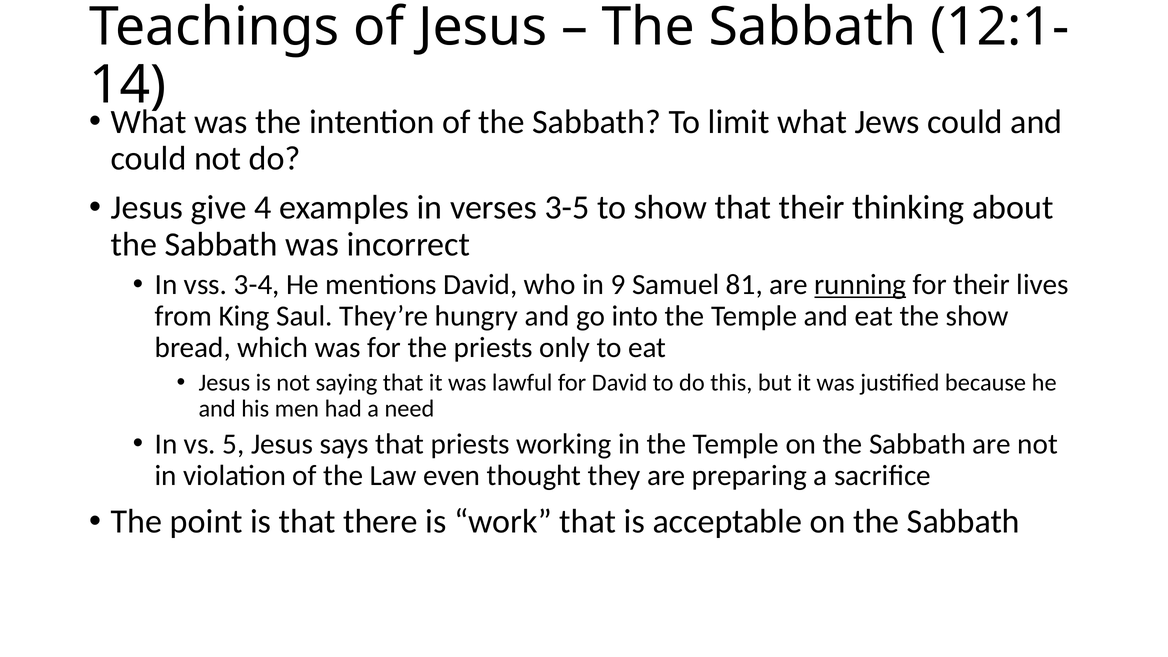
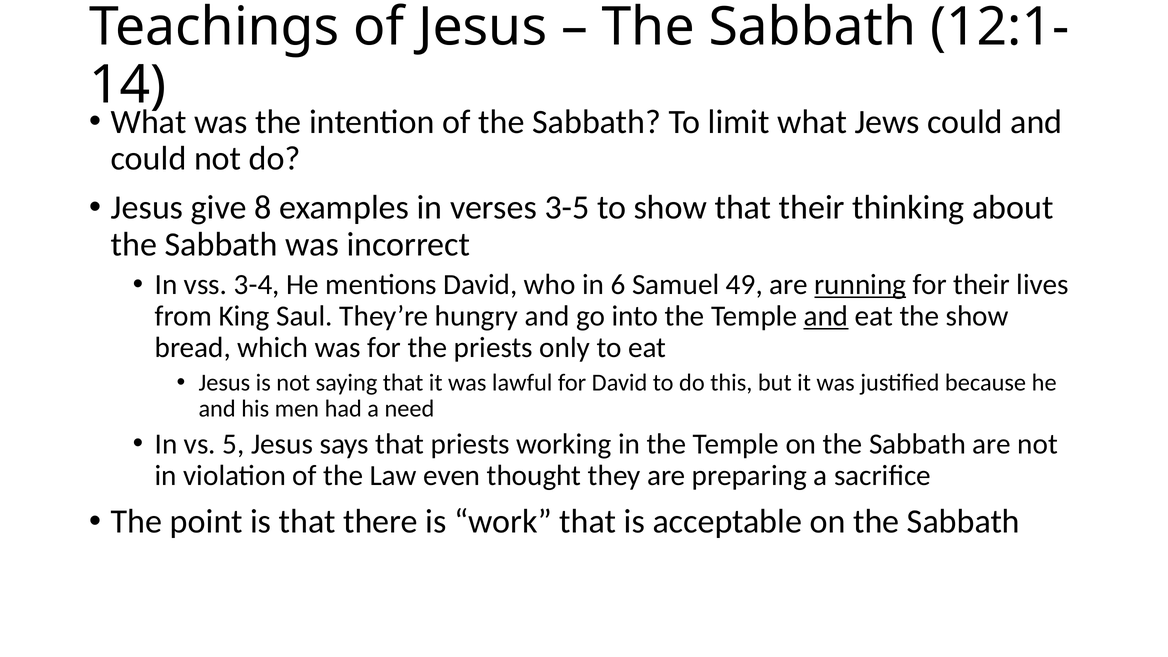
4: 4 -> 8 (263, 208)
9: 9 -> 6 (618, 285)
81: 81 -> 49 (744, 285)
and underline: none -> present (826, 316)
